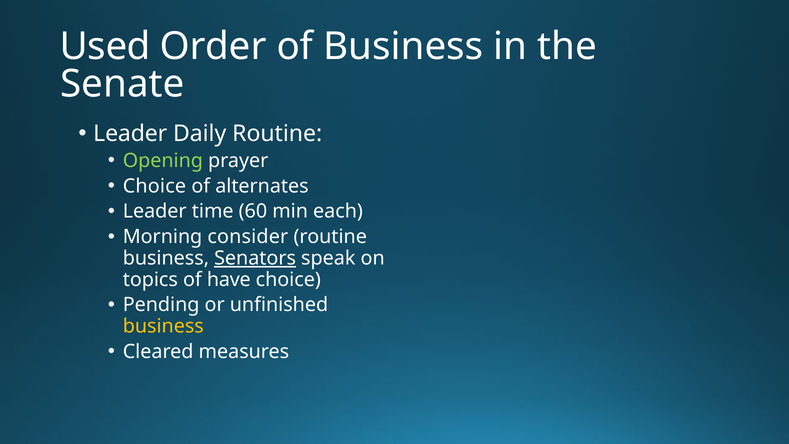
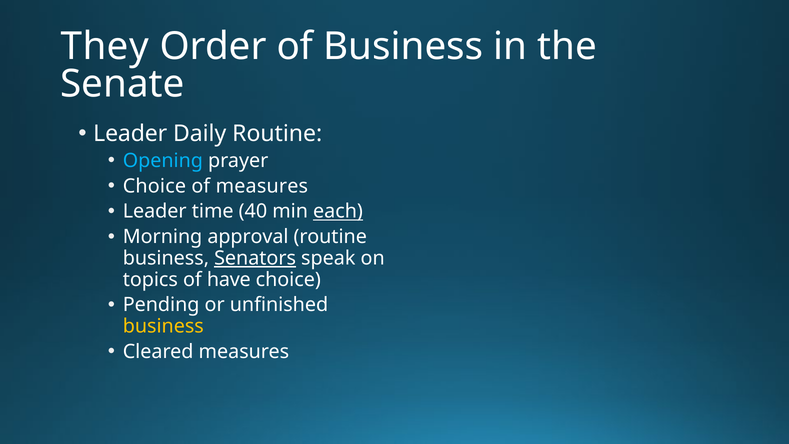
Used: Used -> They (105, 46)
Opening colour: light green -> light blue (163, 161)
of alternates: alternates -> measures (262, 186)
60: 60 -> 40 (253, 211)
each underline: none -> present (338, 211)
consider: consider -> approval (248, 237)
